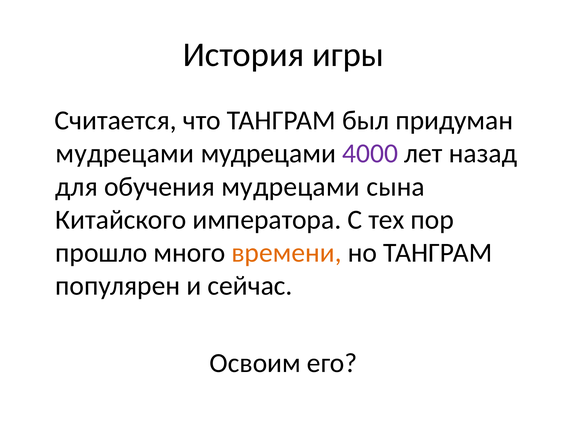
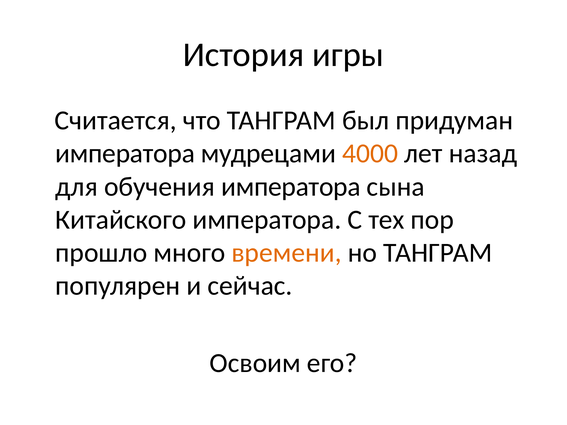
мудрецами: мудрецами -> императора (125, 154)
4000 colour: purple -> orange (370, 154)
обучения мудрецами: мудрецами -> императора (291, 187)
